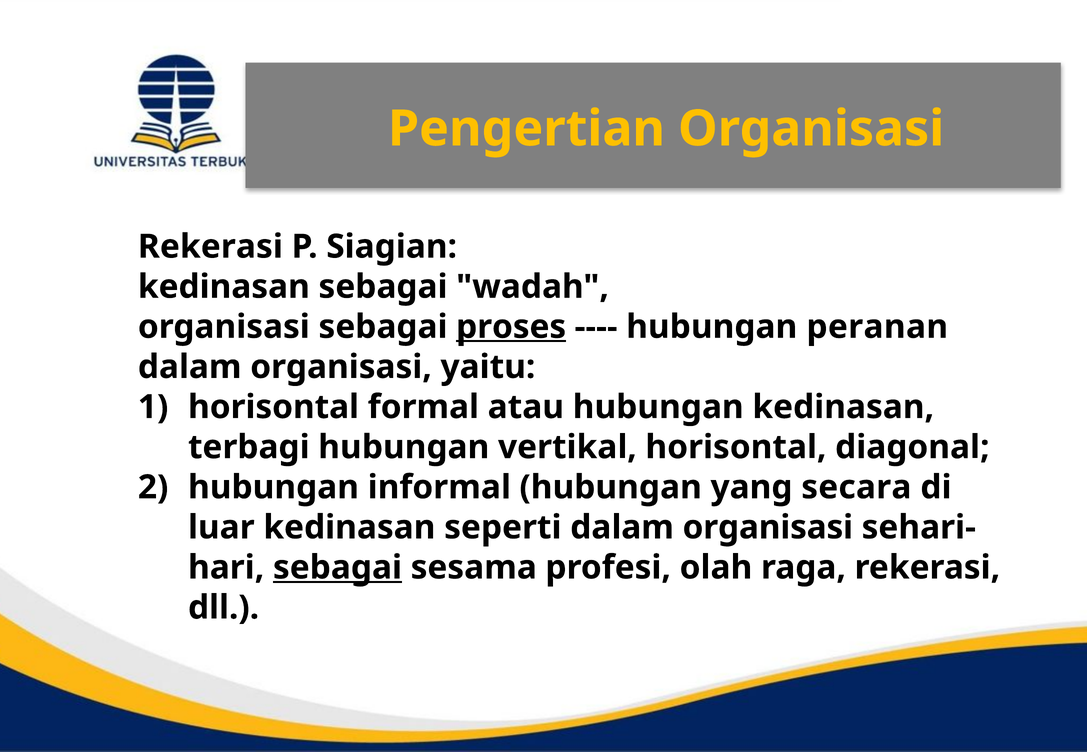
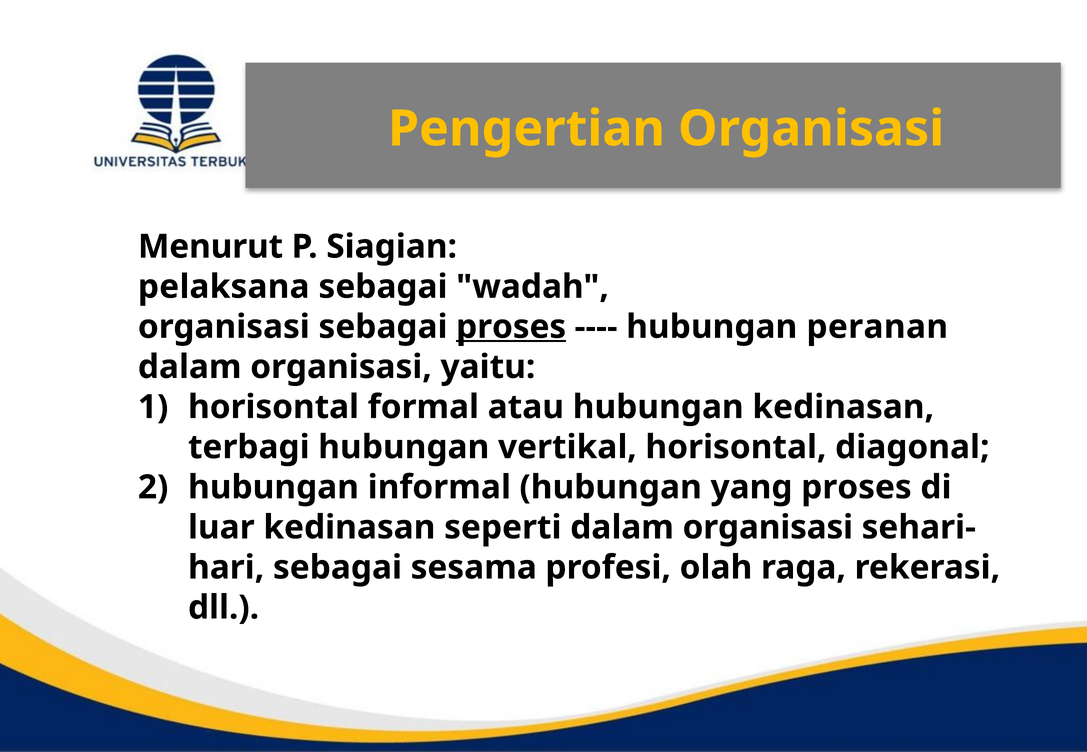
Rekerasi: Rekerasi -> Menurut (211, 247)
kedinasan: kedinasan -> pelaksana (224, 287)
yang secara: secara -> proses (856, 488)
sebagai underline: present -> none (337, 568)
